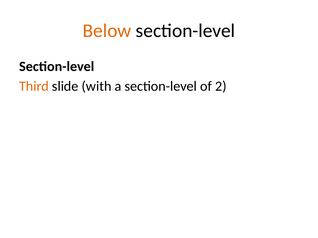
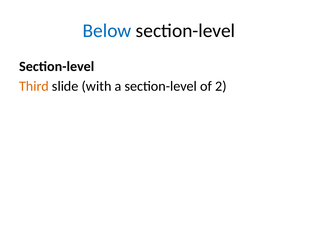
Below colour: orange -> blue (107, 31)
